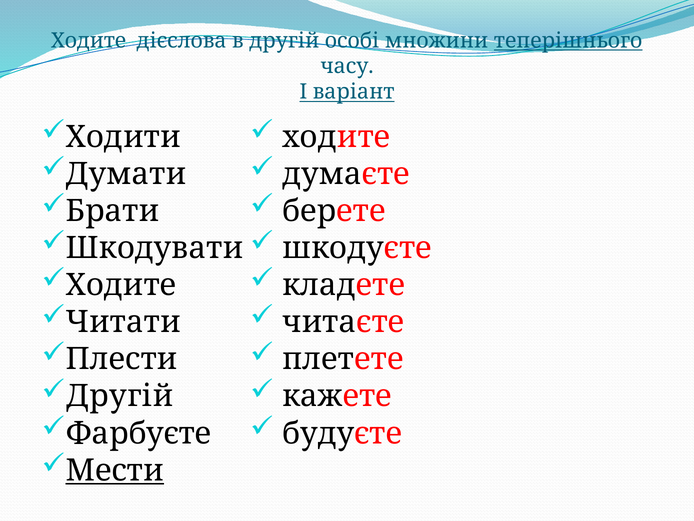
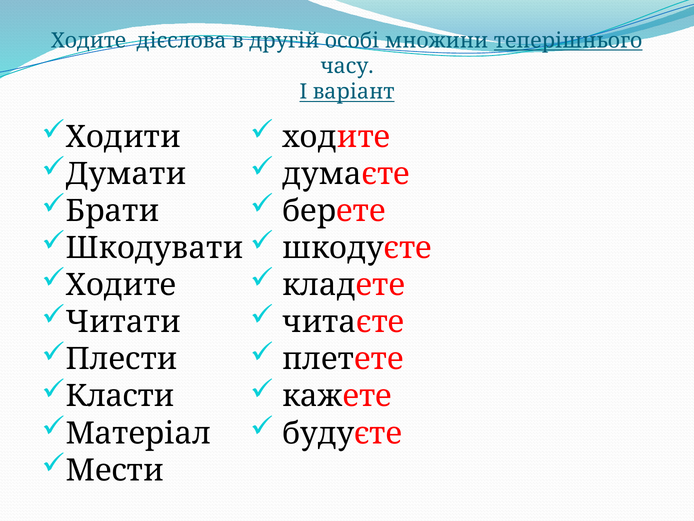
Другій: Другій -> Класти (120, 396)
Фарбуєте: Фарбуєте -> Матеріал (138, 433)
Мести underline: present -> none (115, 470)
